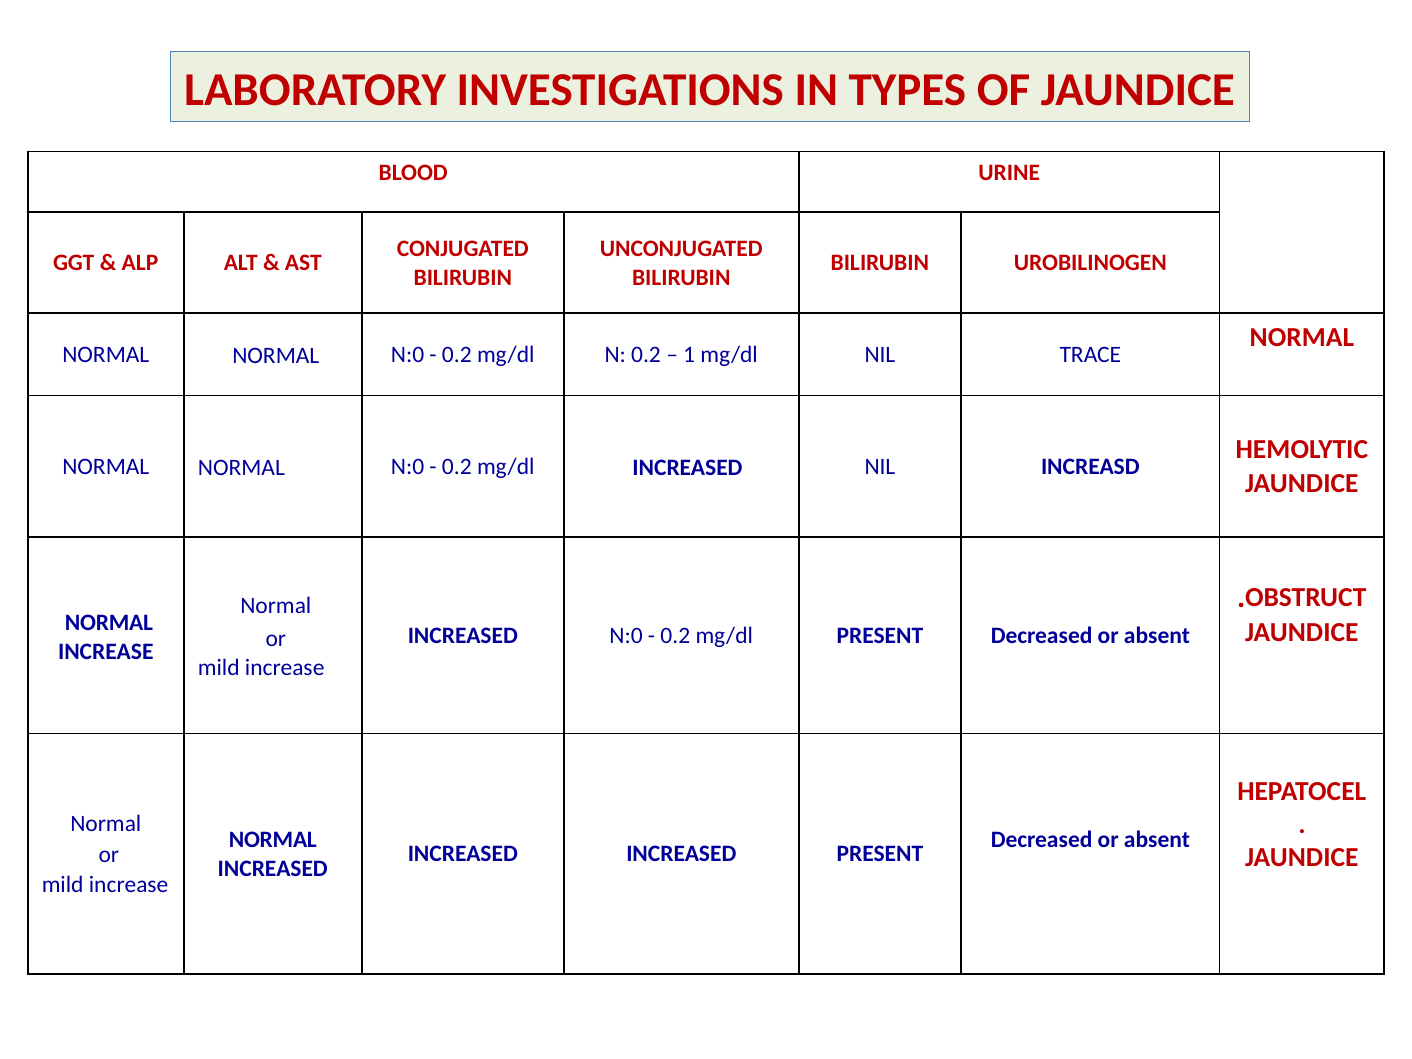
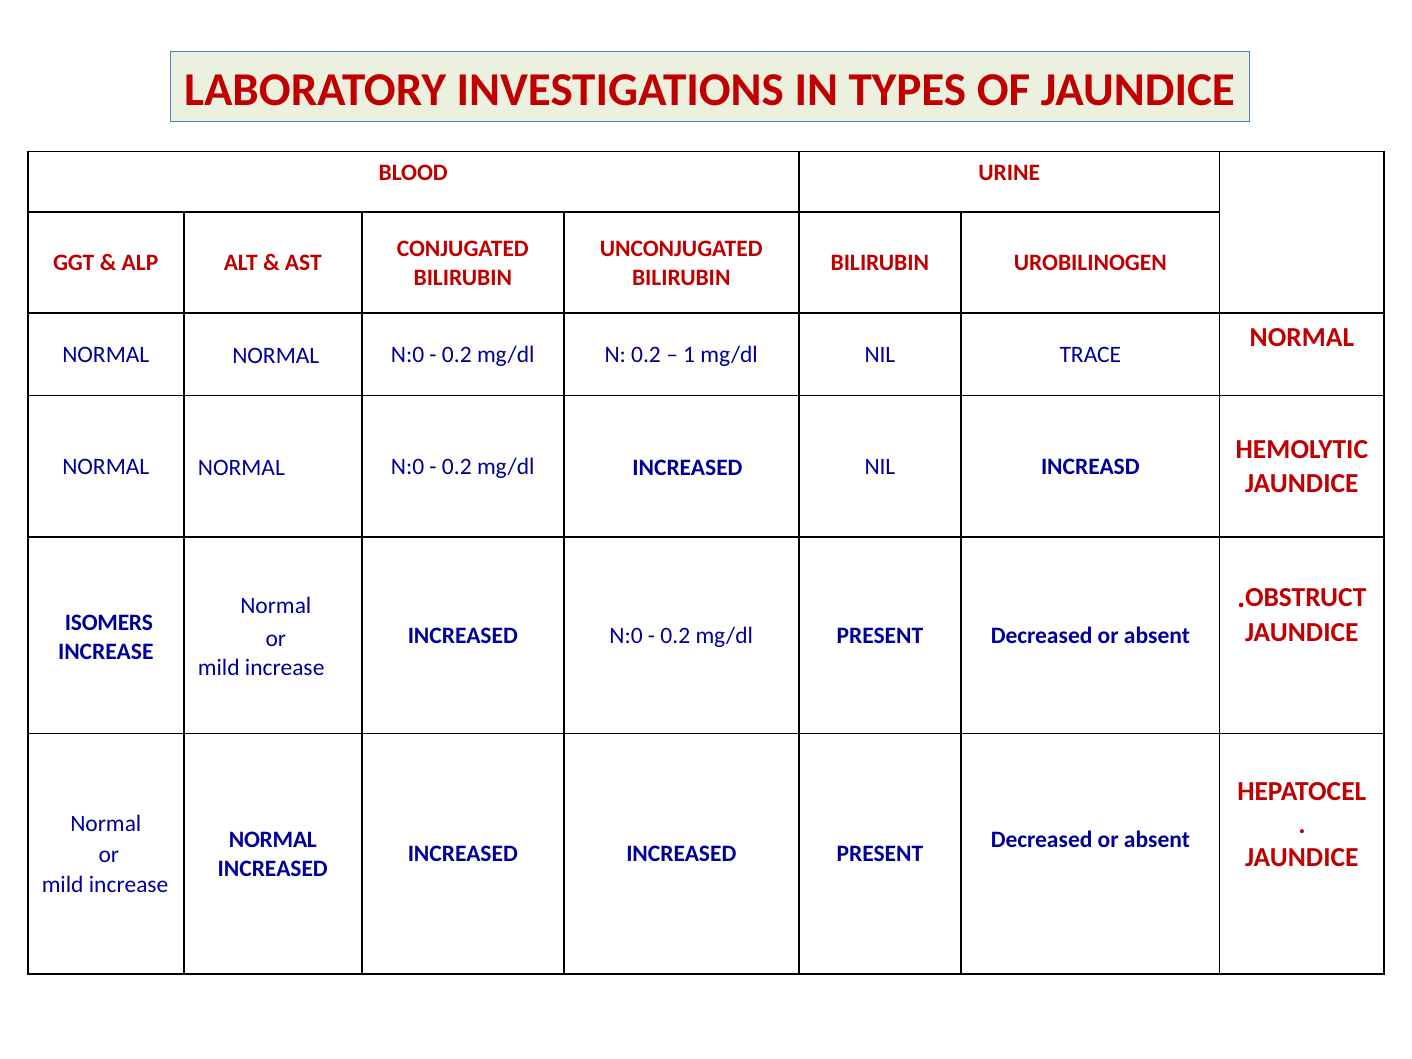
NORMAL: NORMAL -> ISOMERS (109, 622)
